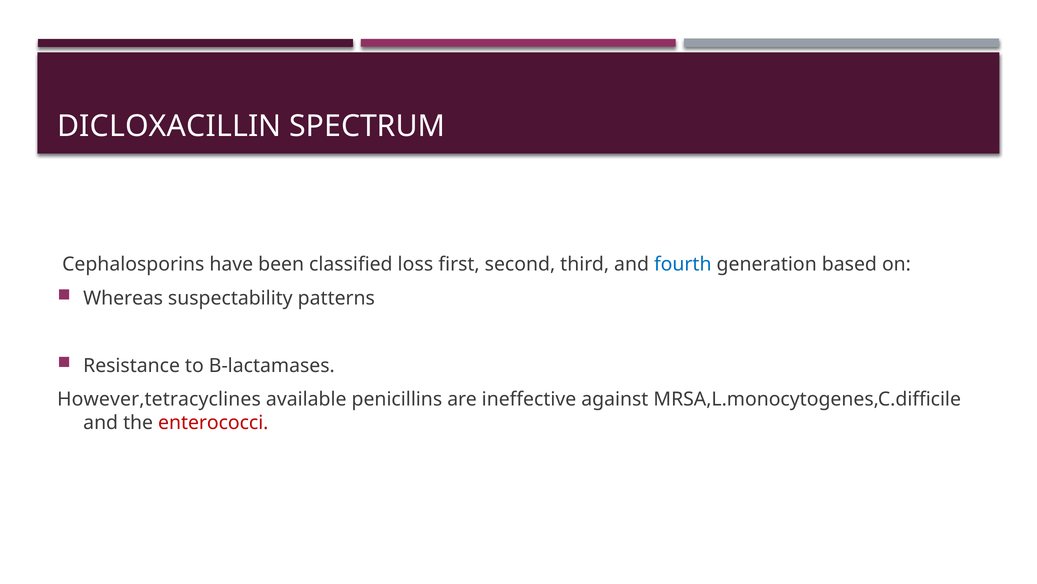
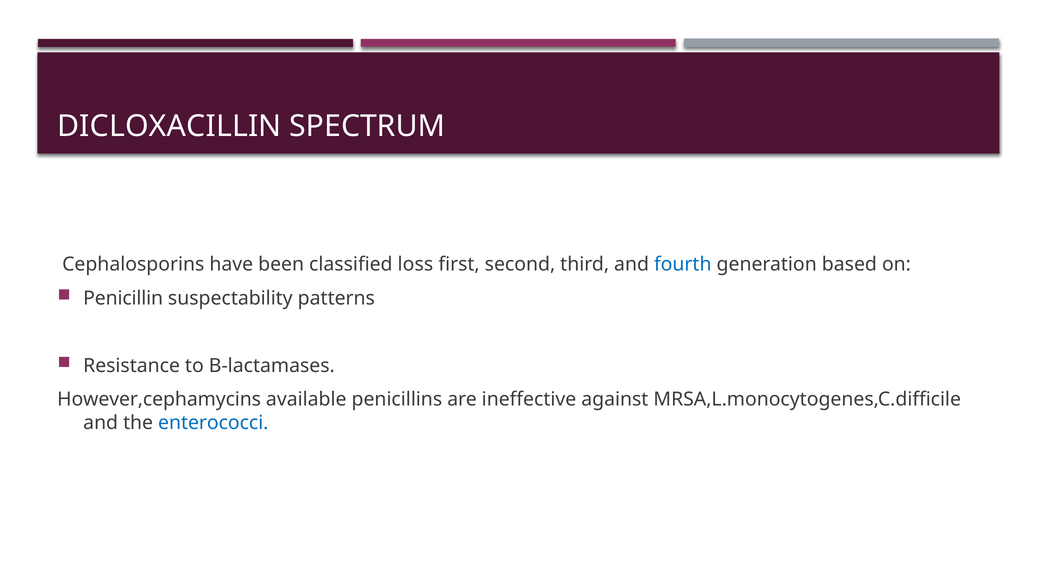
Whereas: Whereas -> Penicillin (123, 298)
However,tetracyclines: However,tetracyclines -> However,cephamycins (159, 399)
enterococci colour: red -> blue (213, 422)
